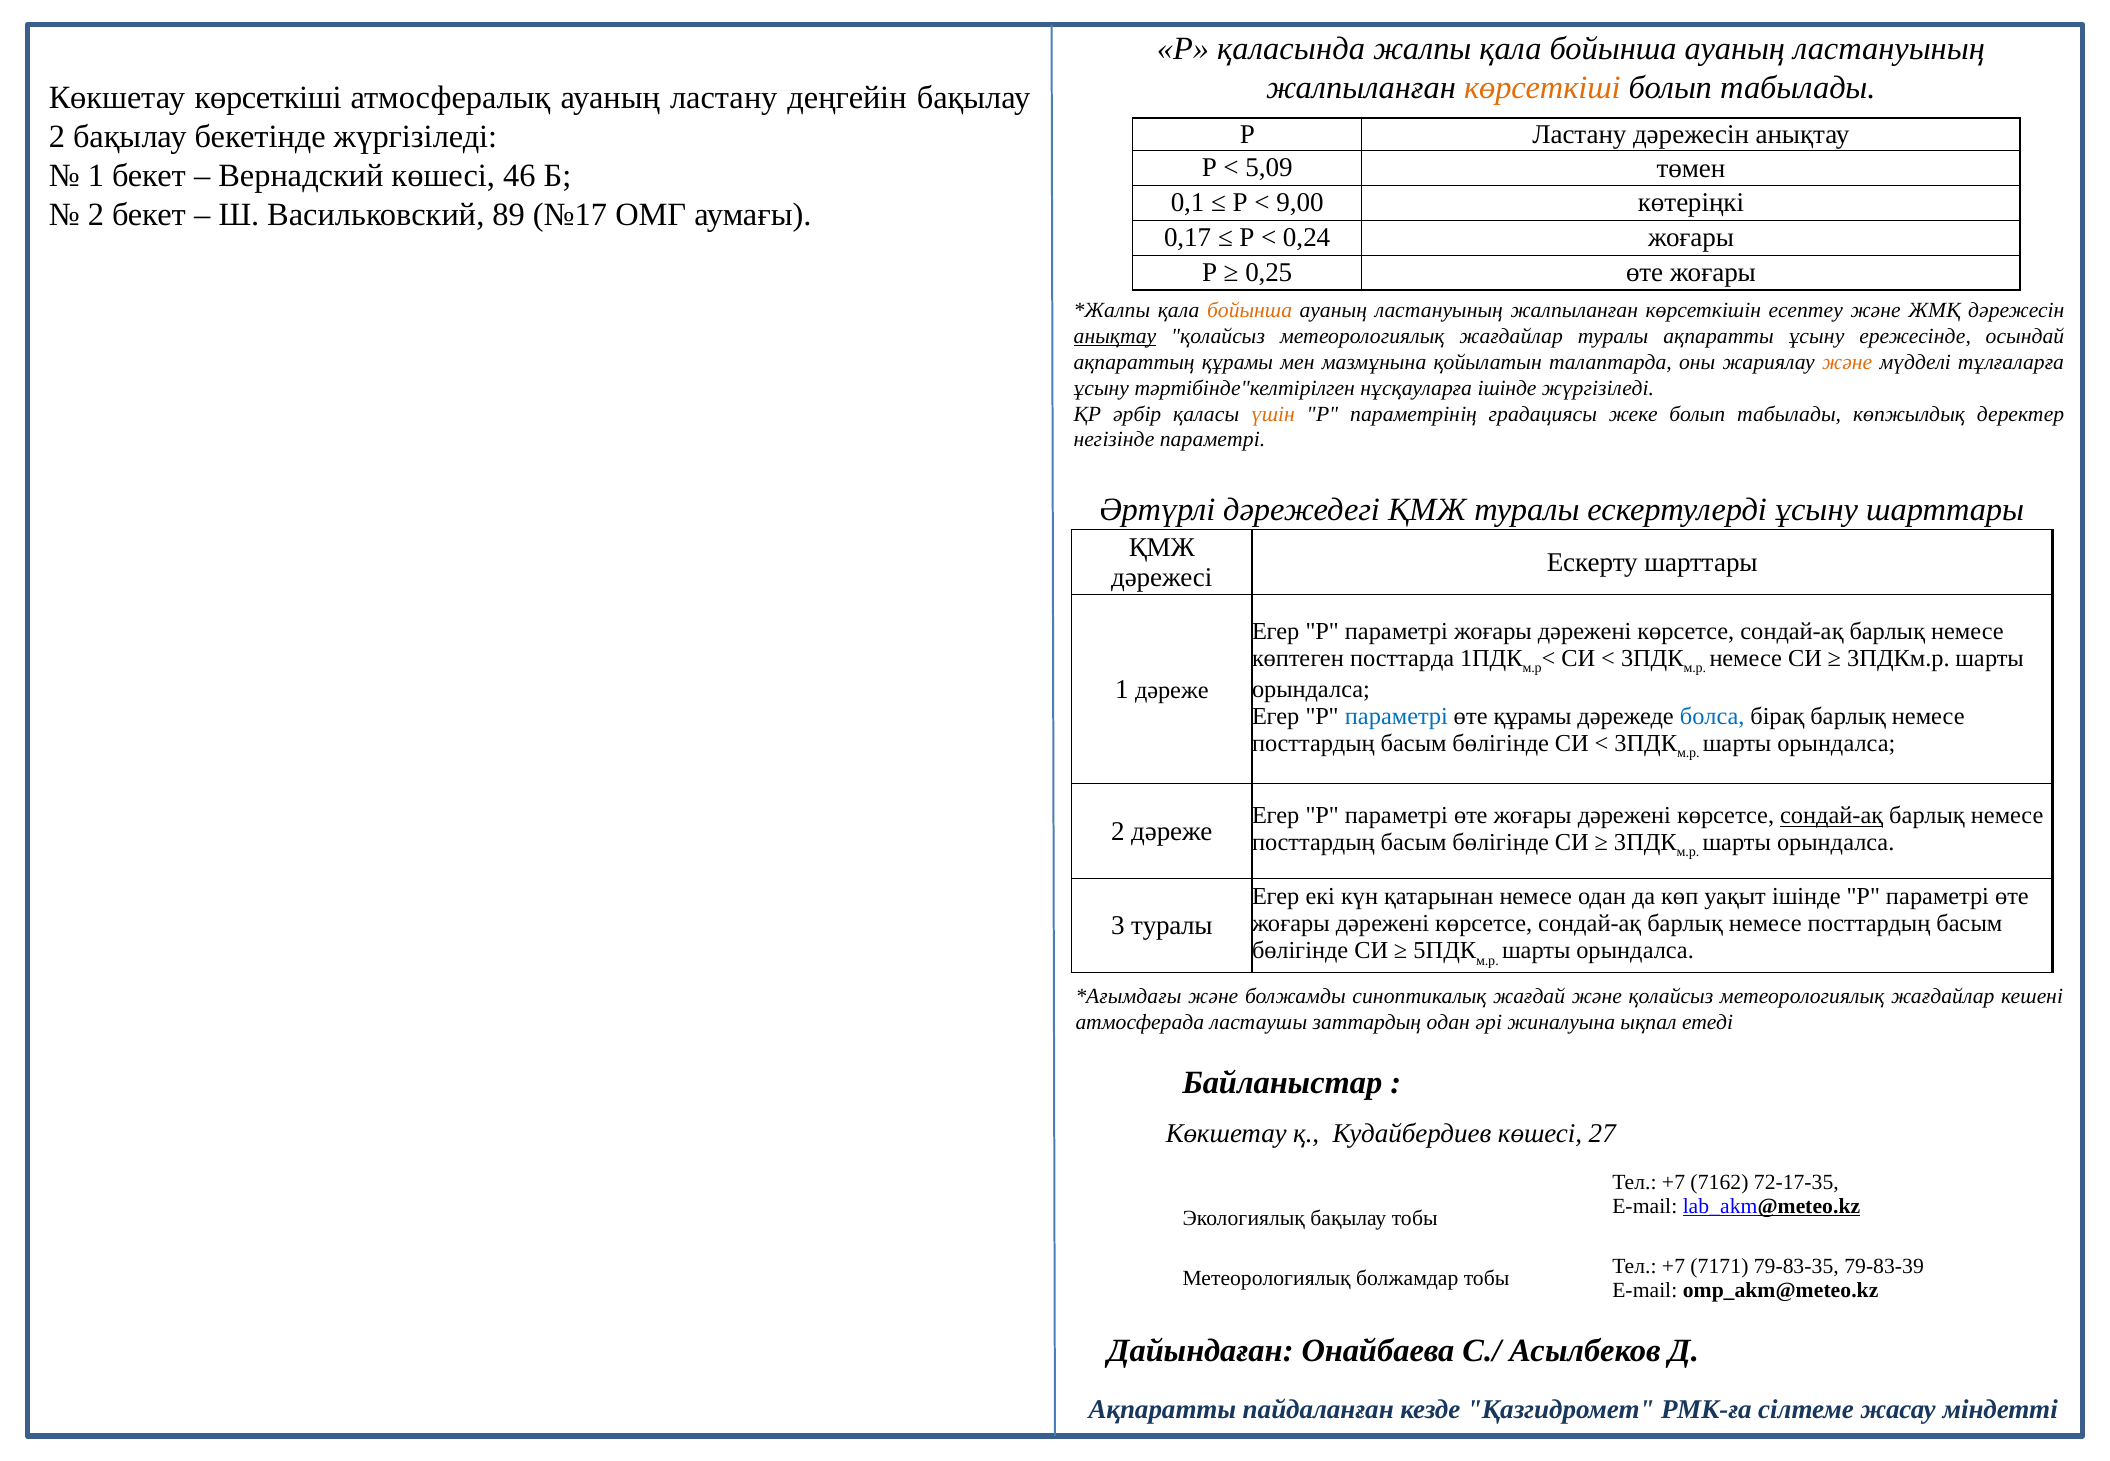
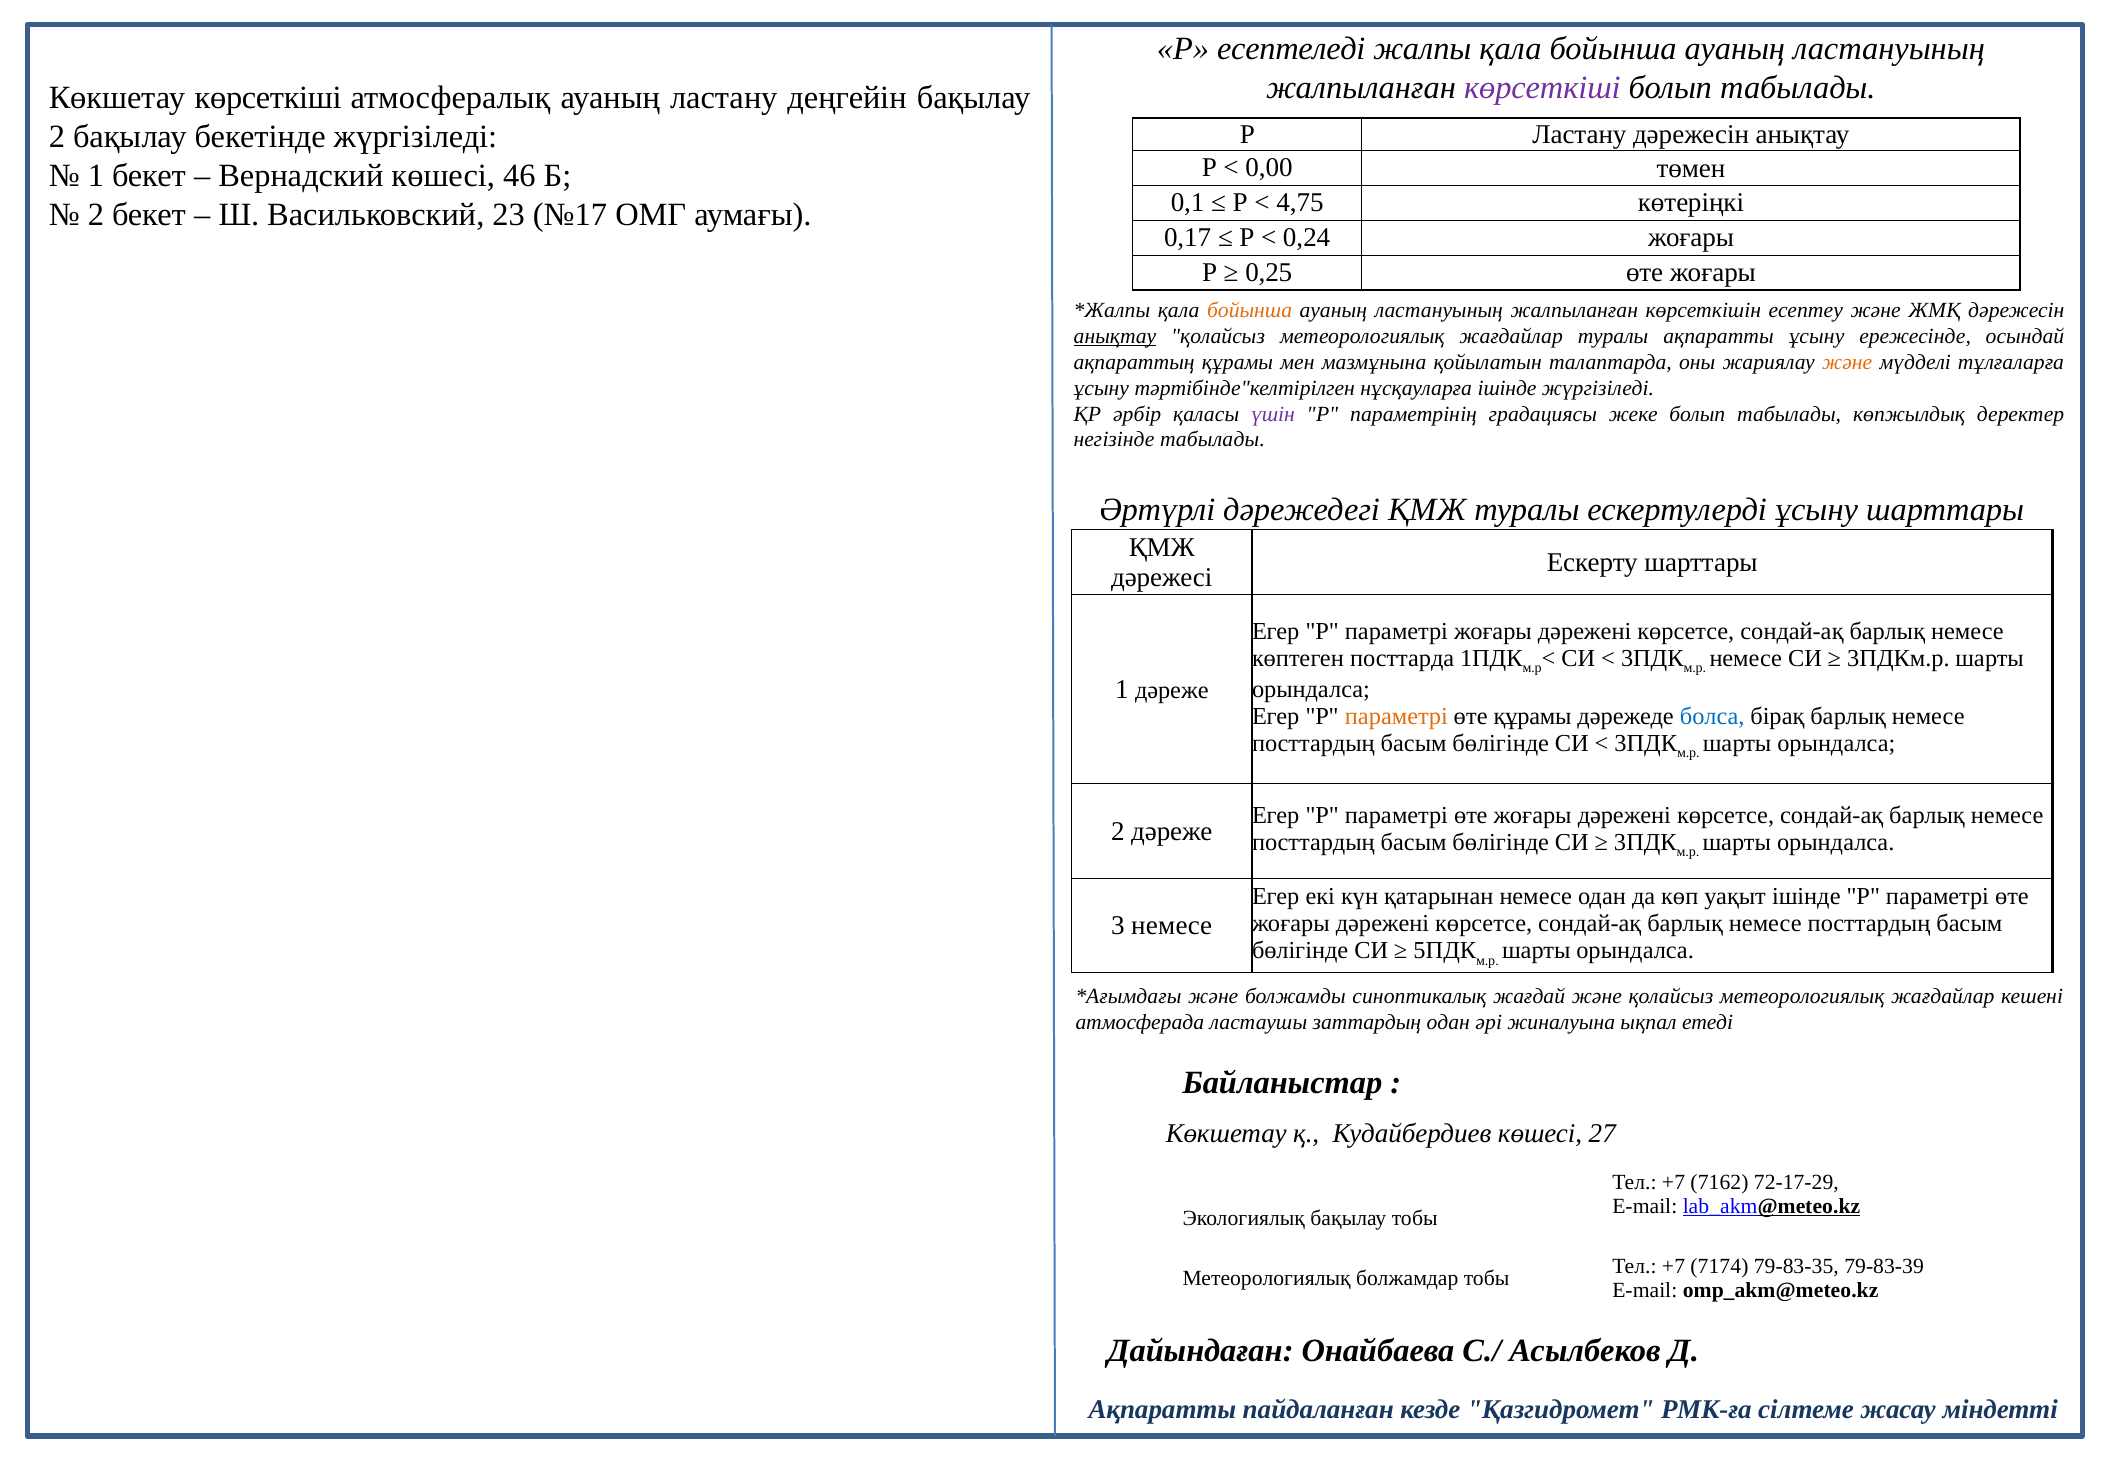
қаласында: қаласында -> есептеледі (1291, 48)
көрсеткіші colour: orange -> purple (1542, 87)
5,09: 5,09 -> 0,00 (1269, 168)
9,00: 9,00 -> 4,75 (1300, 203)
89: 89 -> 23 (509, 214)
үшін colour: orange -> purple (1273, 414)
негізінде параметрі: параметрі -> табылады (1212, 440)
параметрі colour: blue -> orange (1396, 716)
сондай-ақ underline: present -> none (1832, 816)
3 туралы: туралы -> немесе (1172, 926)
72-17-35: 72-17-35 -> 72-17-29 (1796, 1182)
7171: 7171 -> 7174 (1719, 1266)
